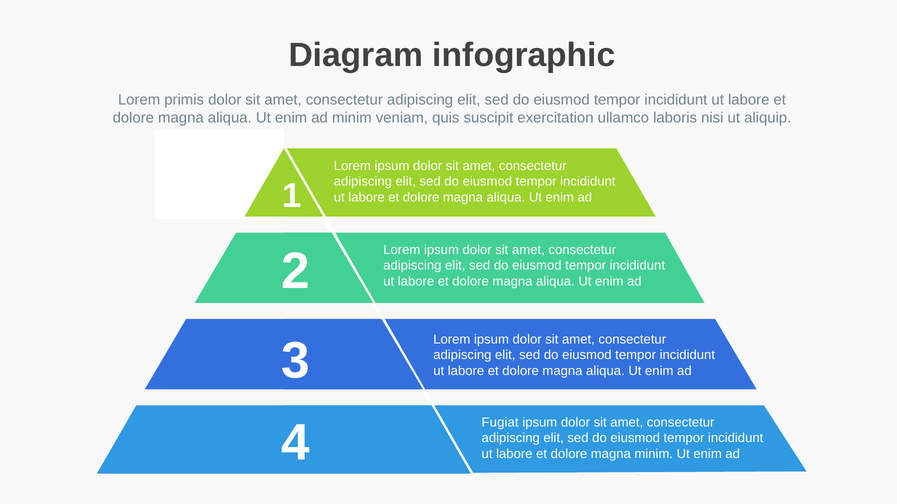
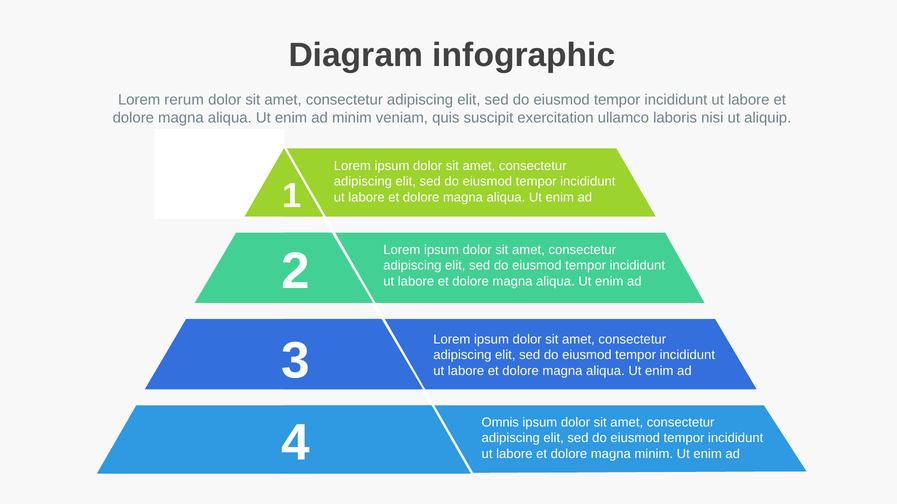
primis: primis -> rerum (184, 100)
Fugiat: Fugiat -> Omnis (500, 423)
